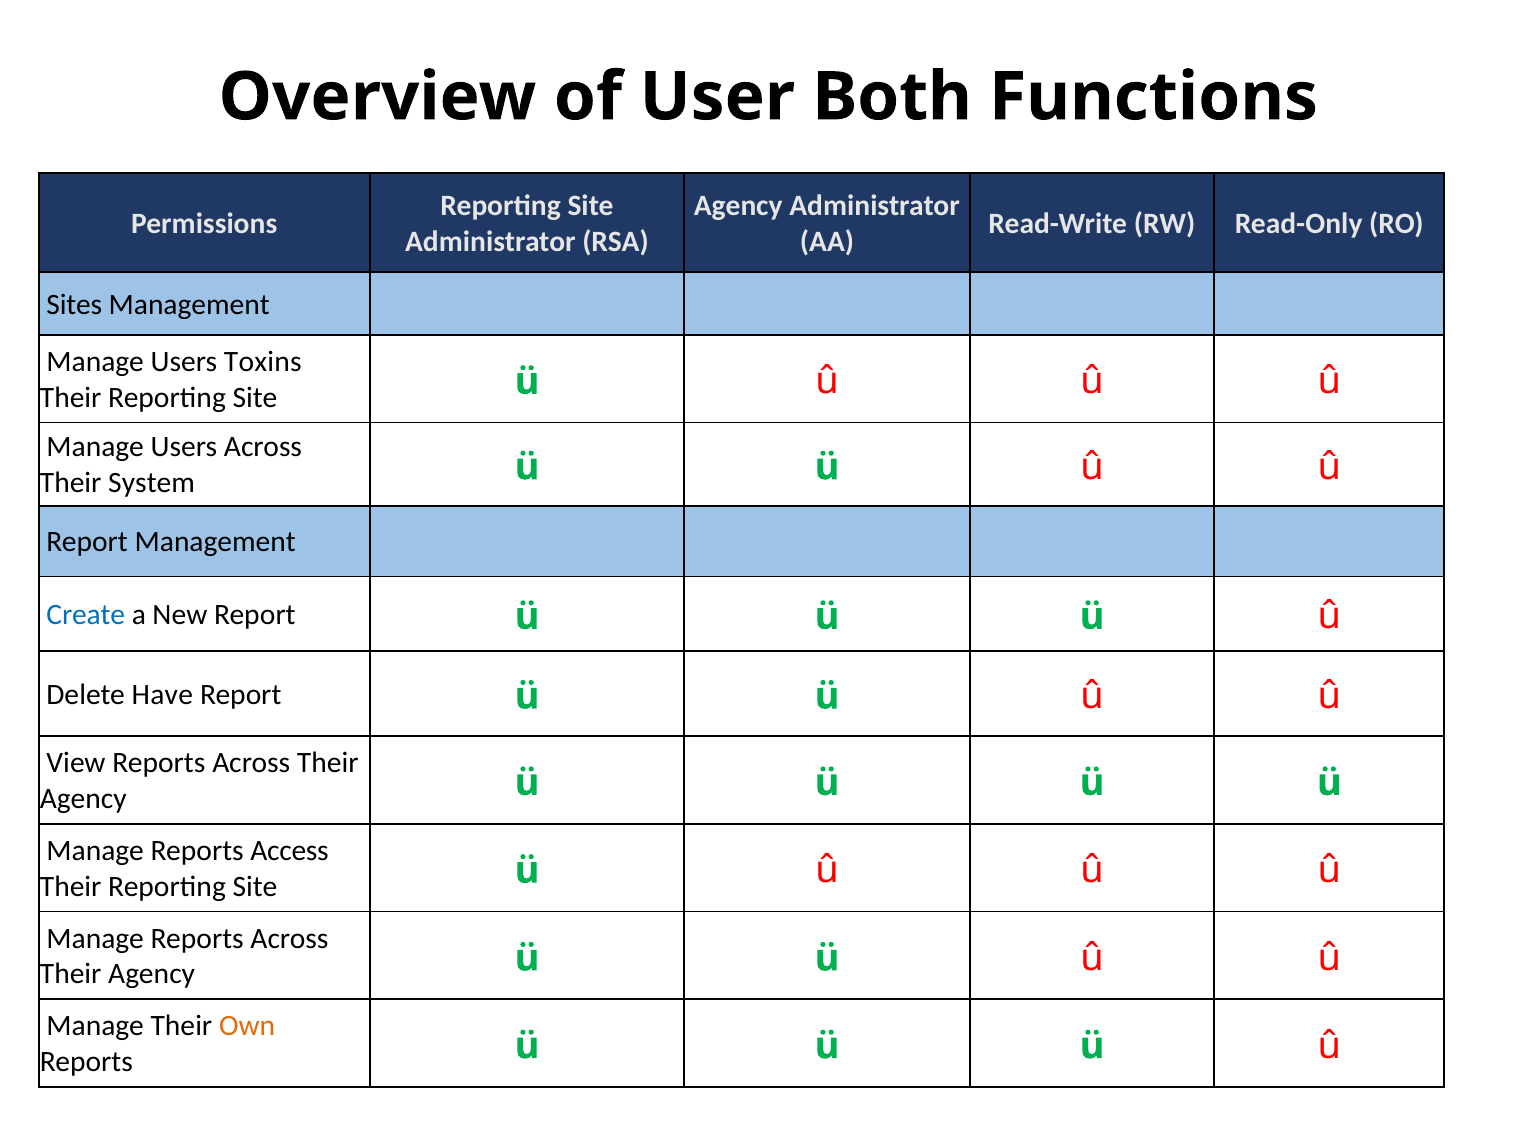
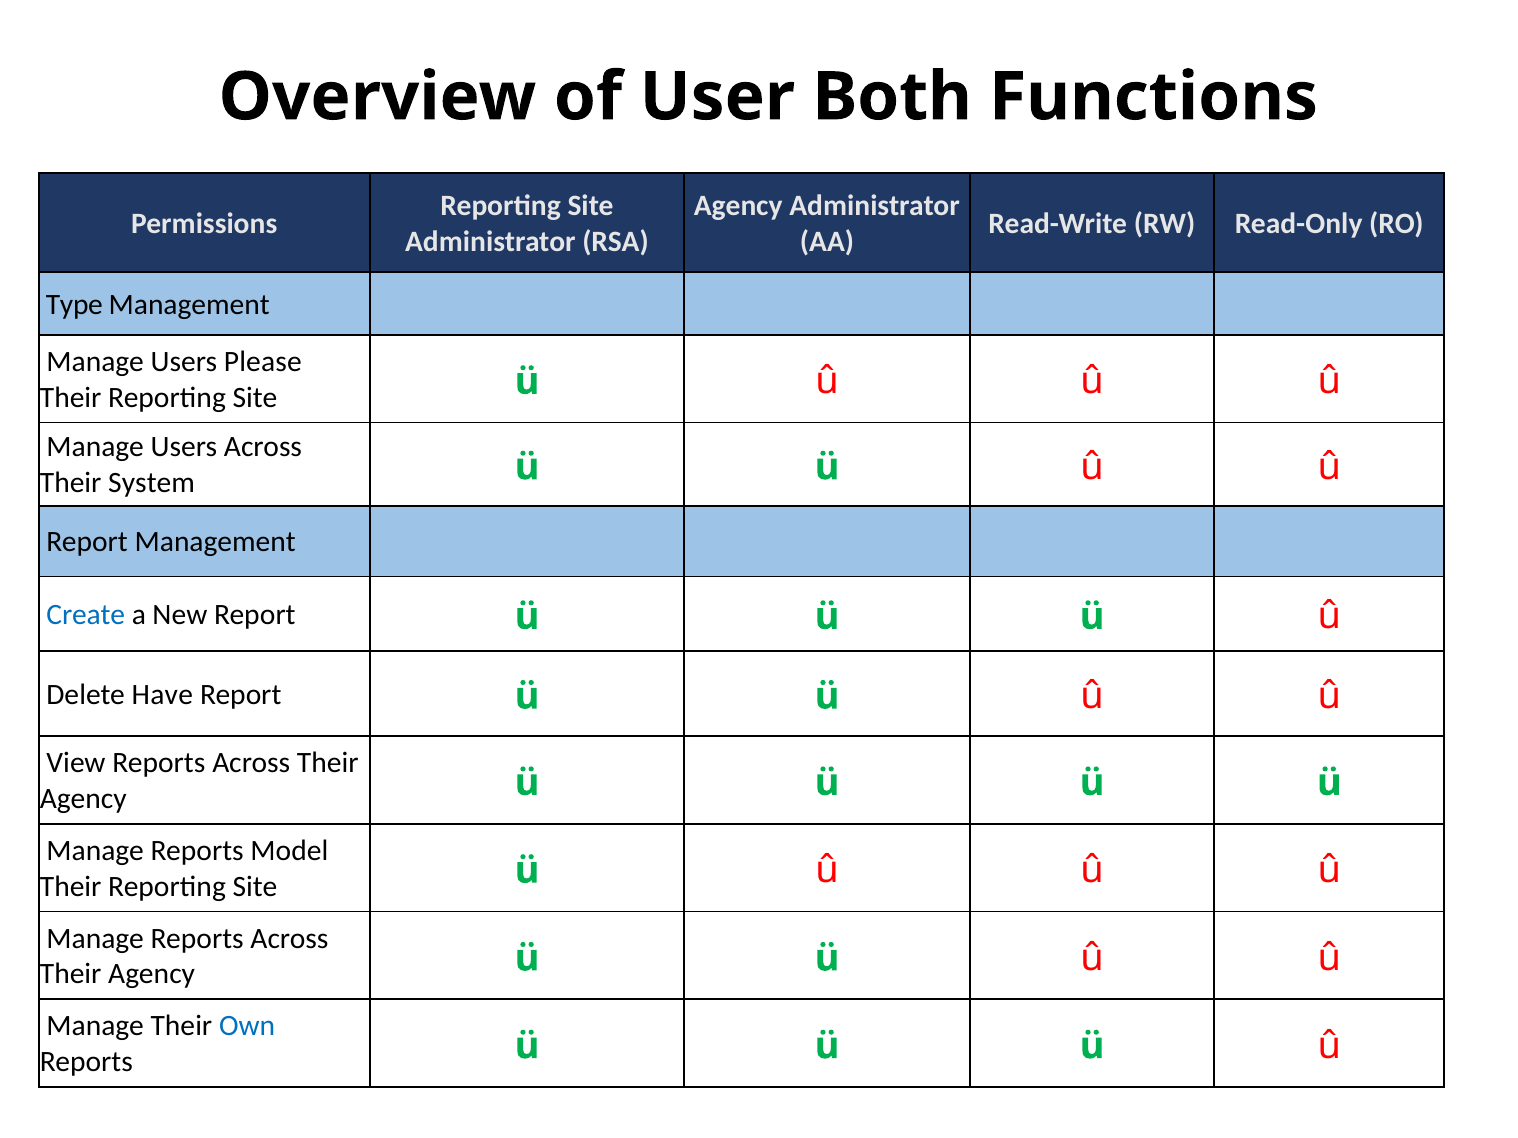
Sites: Sites -> Type (74, 304)
Toxins: Toxins -> Please (263, 362)
Access: Access -> Model (289, 851)
Own colour: orange -> blue (247, 1027)
